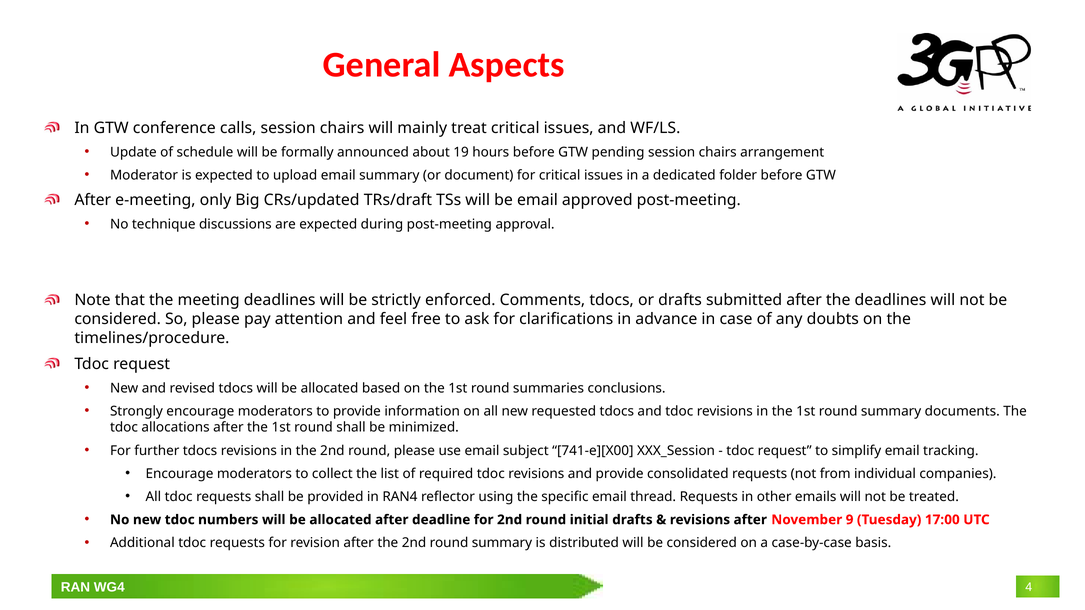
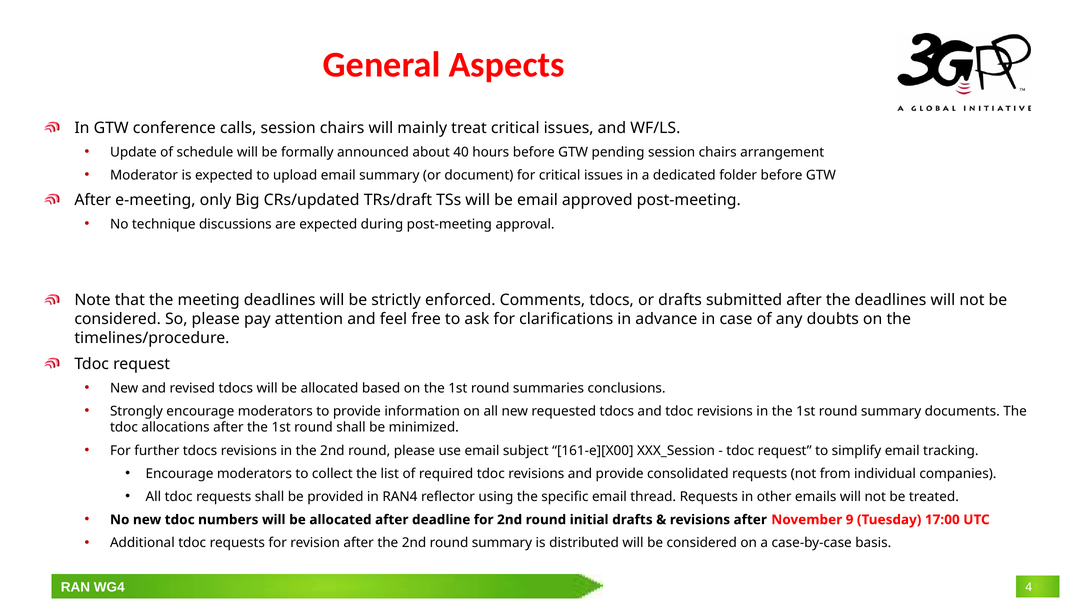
19: 19 -> 40 (461, 152)
741-e][X00: 741-e][X00 -> 161-e][X00 (593, 451)
